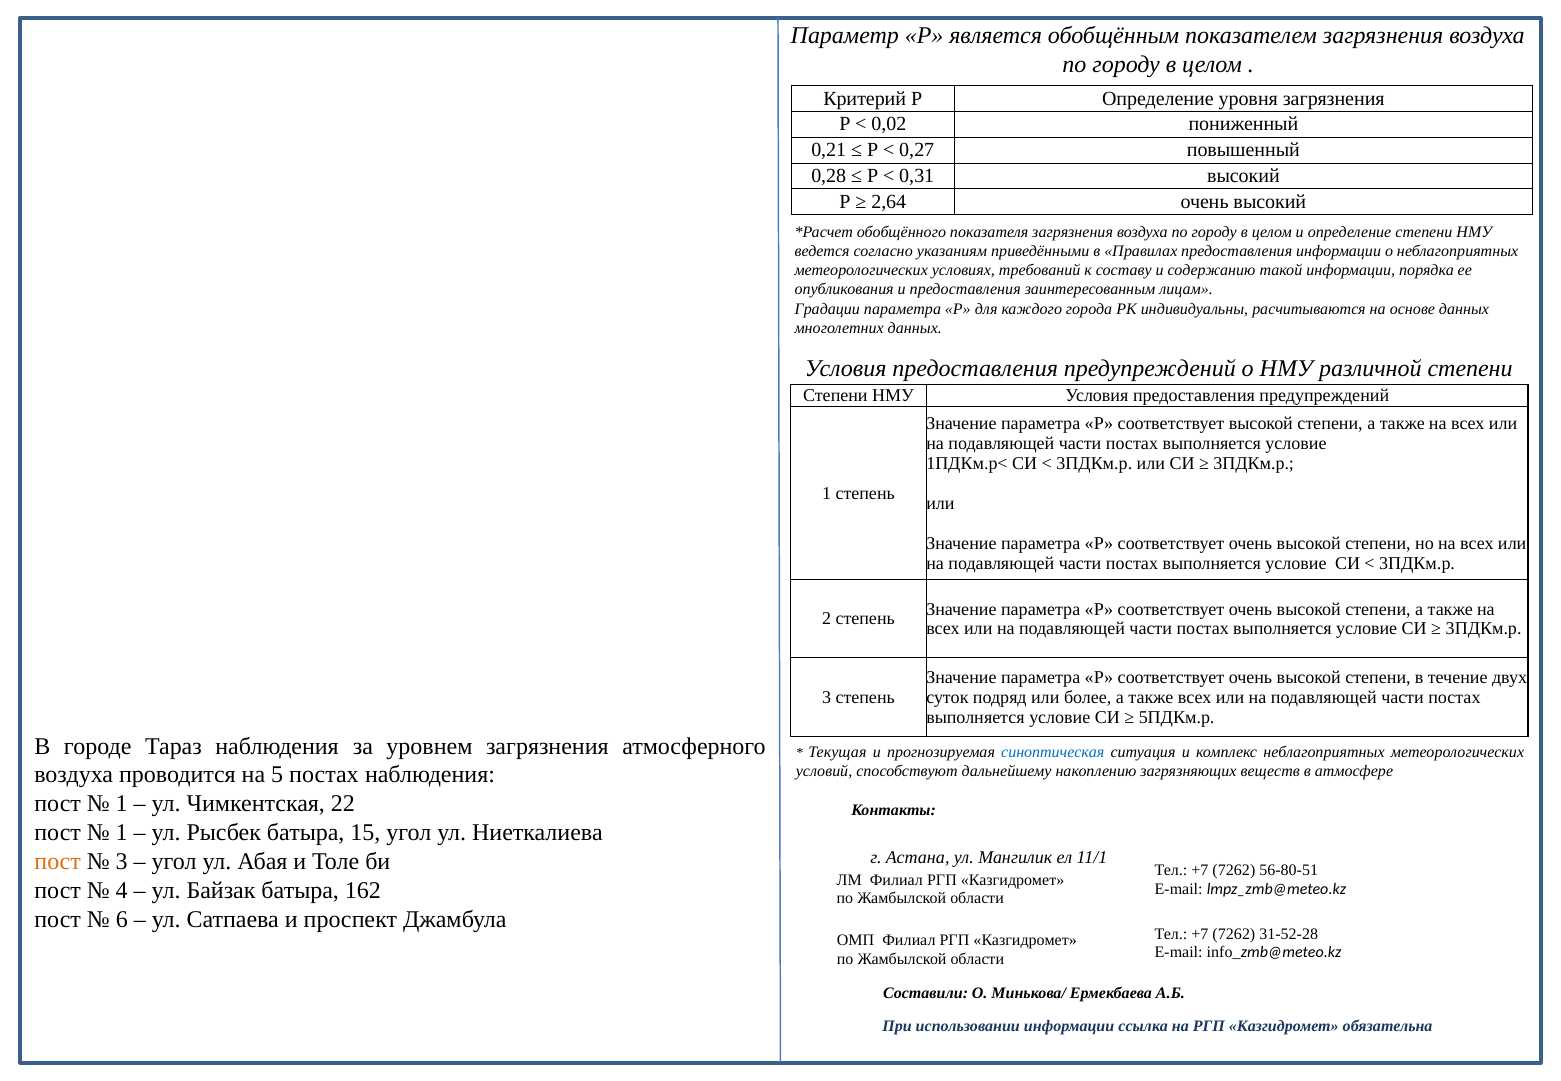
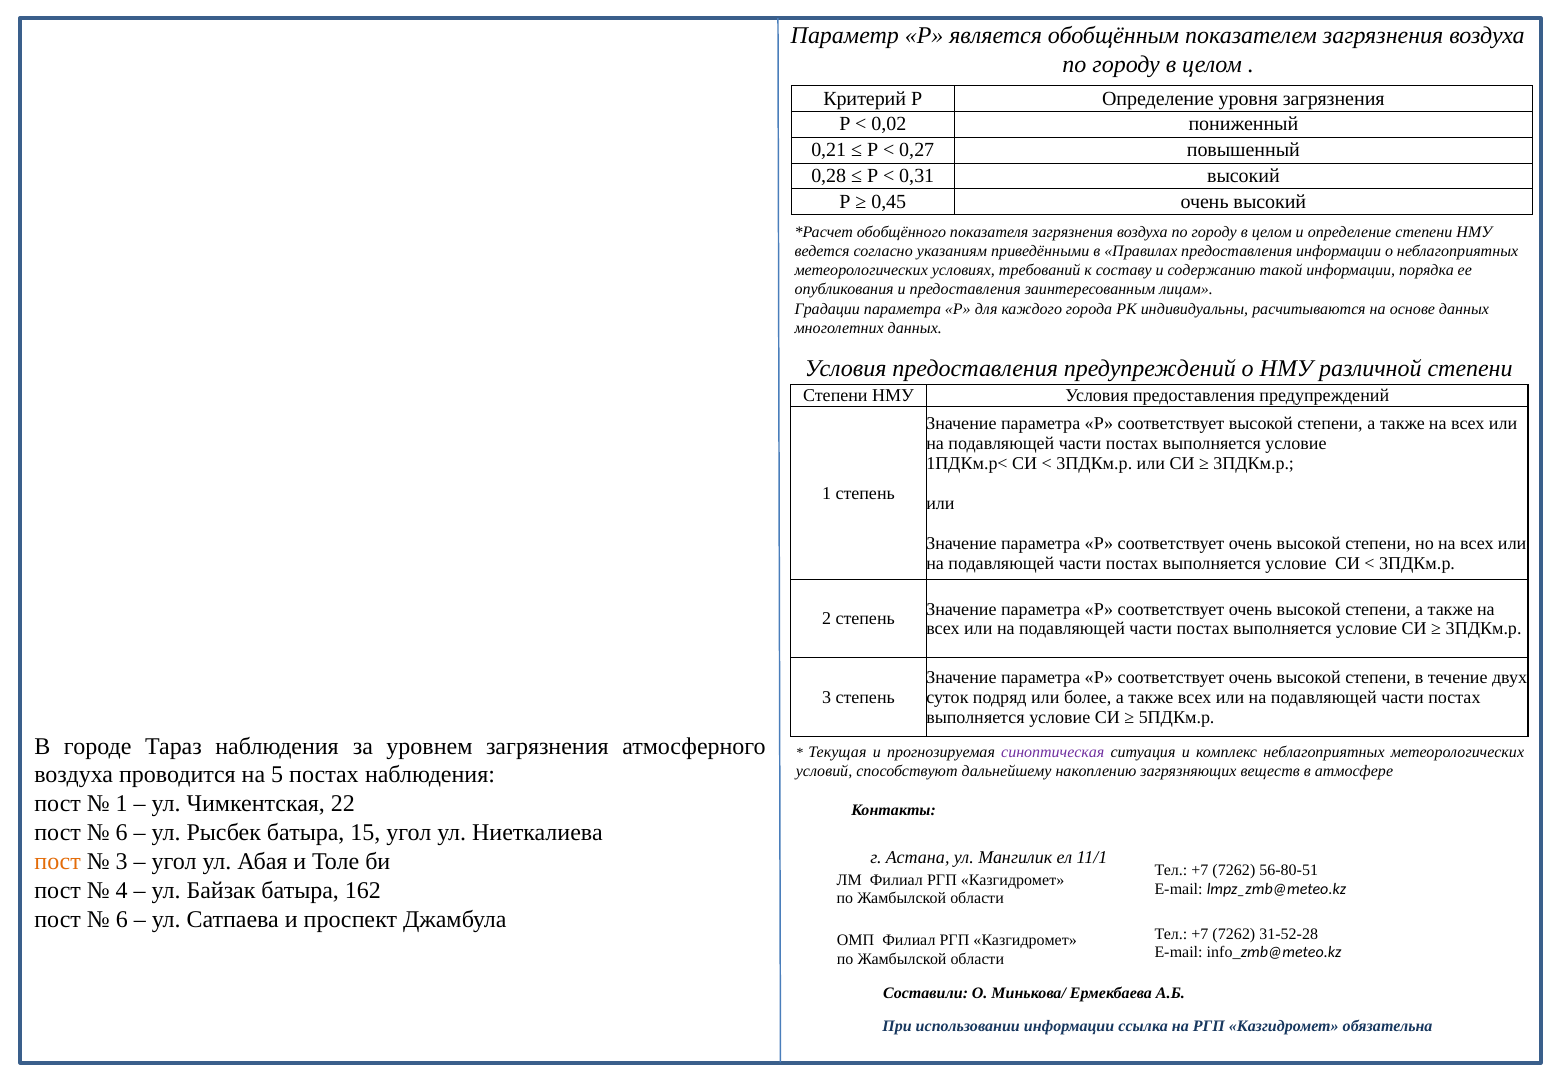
2,64: 2,64 -> 0,45 (889, 201)
синоптическая colour: blue -> purple (1053, 752)
1: 1 -> 6 (122, 832)
